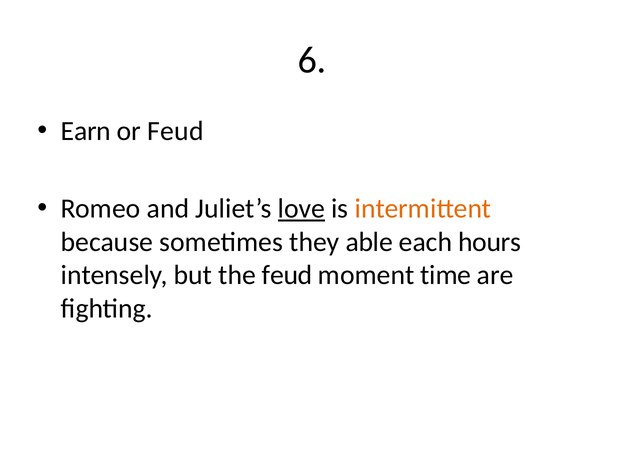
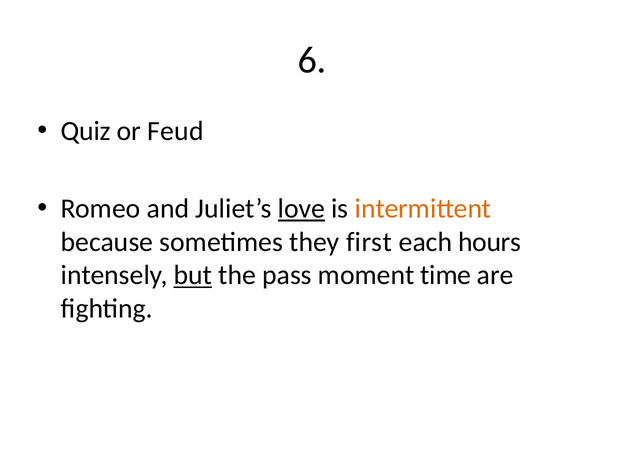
Earn: Earn -> Quiz (86, 131)
able: able -> first (369, 242)
but underline: none -> present (193, 275)
the feud: feud -> pass (287, 275)
